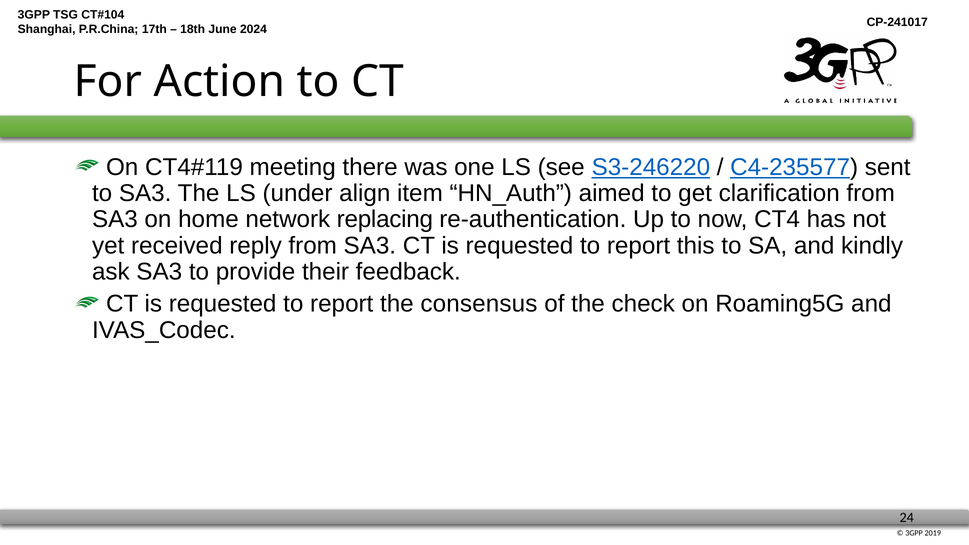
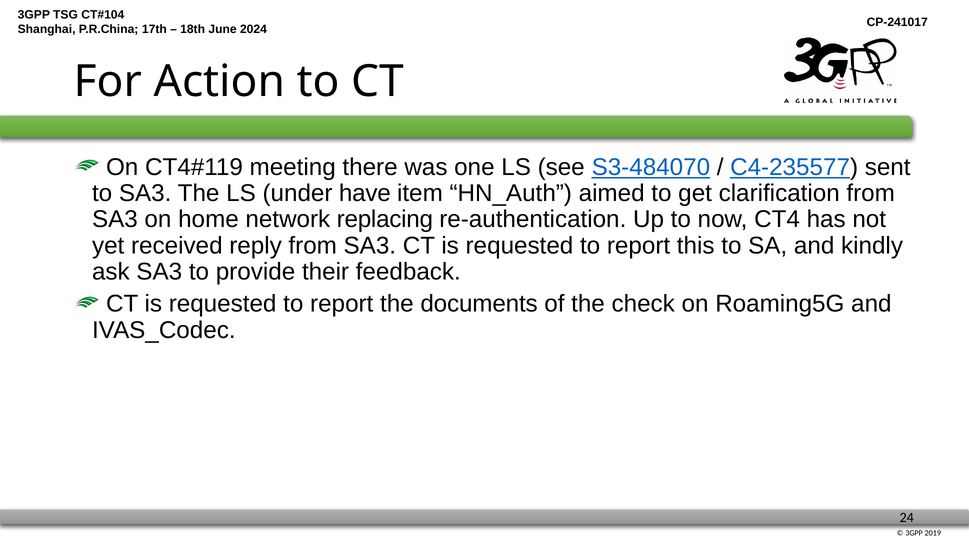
S3-246220: S3-246220 -> S3-484070 (651, 167)
align: align -> have (365, 193)
consensus: consensus -> documents (479, 304)
